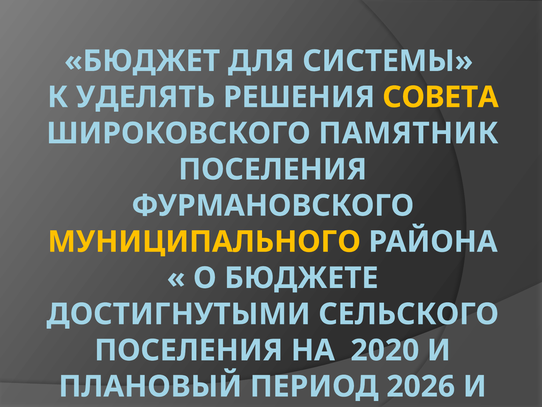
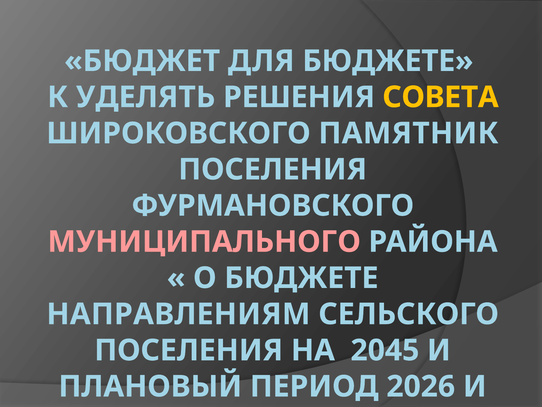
ДЛЯ СИСТЕМЫ: СИСТЕМЫ -> БЮДЖЕТЕ (388, 61)
МУНИЦИПАЛЬНОГО colour: yellow -> pink (204, 242)
ДОСТИГНУТЫМИ: ДОСТИГНУТЫМИ -> НАПРАВЛЕНИЯМ (178, 314)
2020: 2020 -> 2045 (385, 350)
